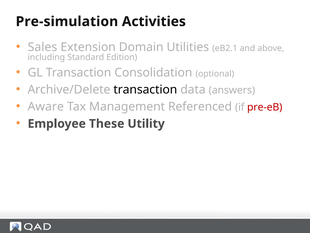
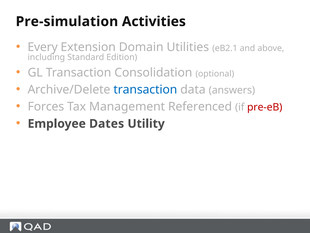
Sales: Sales -> Every (43, 47)
transaction colour: black -> blue (145, 89)
Aware: Aware -> Forces (46, 106)
These: These -> Dates (107, 123)
